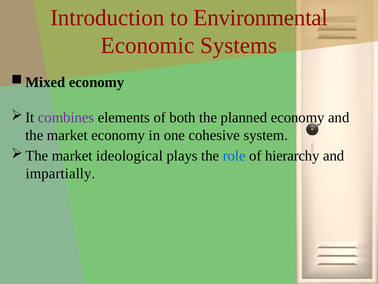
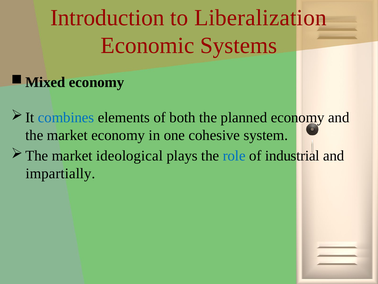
Environmental: Environmental -> Liberalization (260, 18)
combines colour: purple -> blue (66, 117)
hierarchy: hierarchy -> industrial (292, 156)
